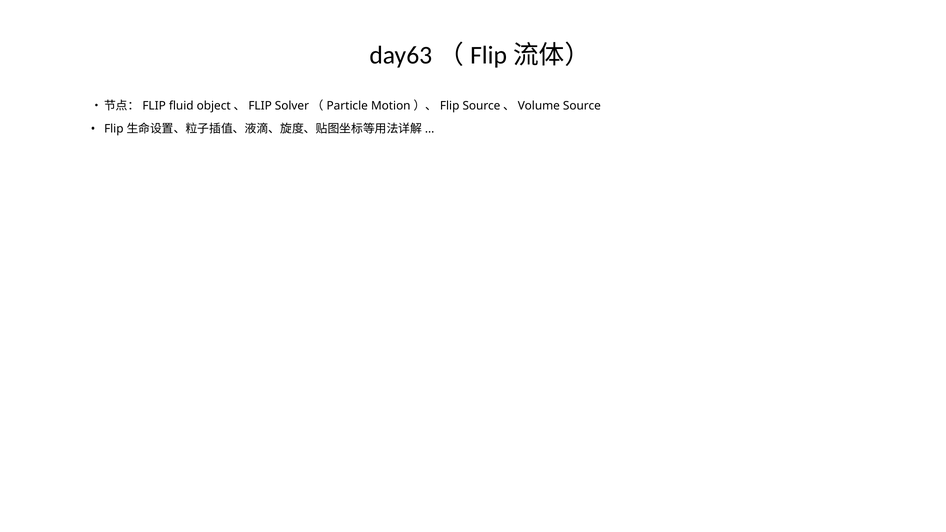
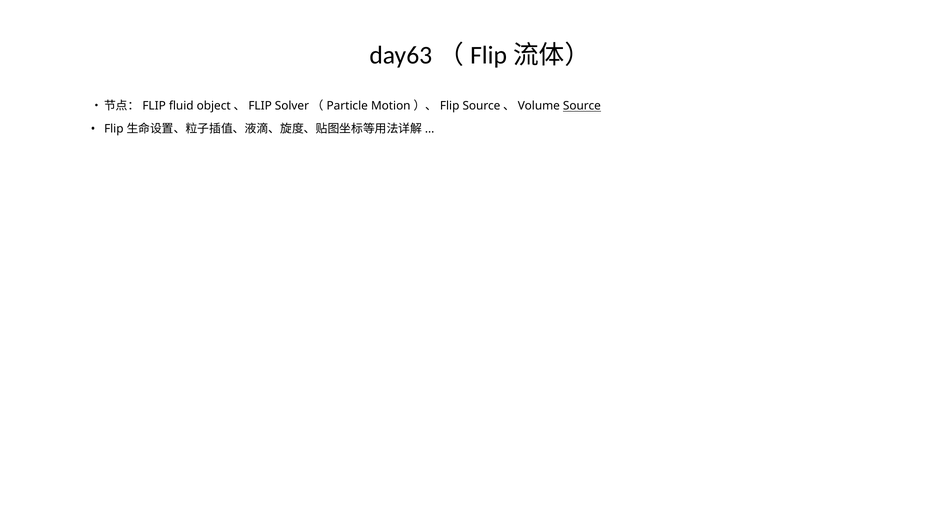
Source underline: none -> present (582, 106)
